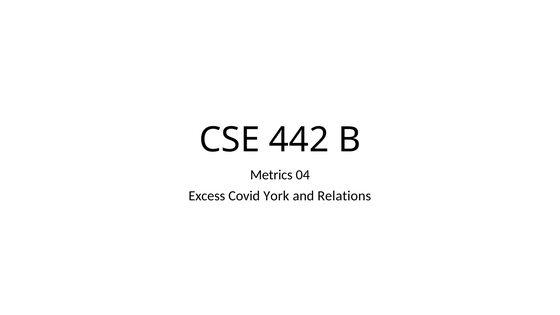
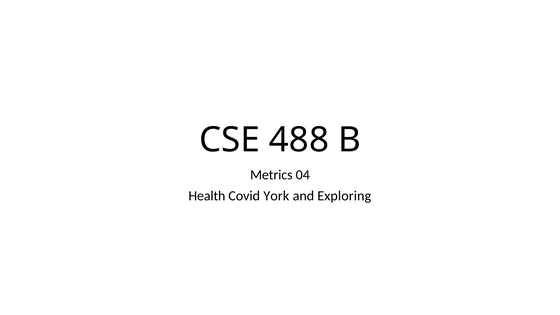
442: 442 -> 488 (299, 140)
Excess: Excess -> Health (207, 196)
Relations: Relations -> Exploring (344, 196)
